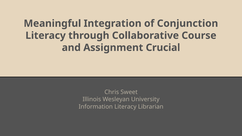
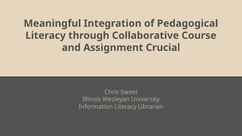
Conjunction: Conjunction -> Pedagogical (188, 23)
